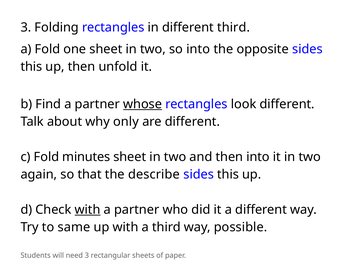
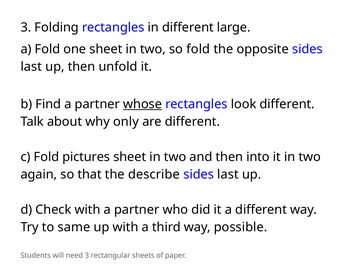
different third: third -> large (234, 27)
so into: into -> fold (198, 49)
this: this -> last (31, 67)
minutes: minutes -> pictures (86, 157)
this: this -> last (228, 174)
with underline: present -> none (88, 210)
